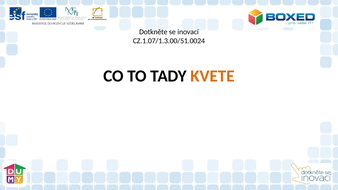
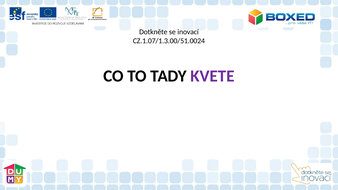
KVETE colour: orange -> purple (213, 76)
